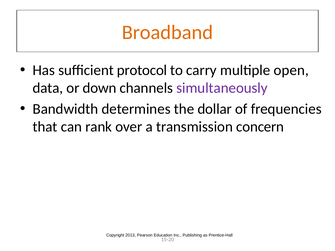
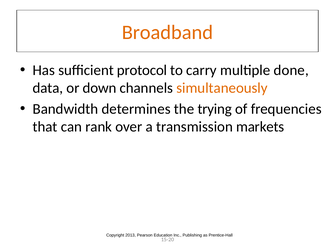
open: open -> done (291, 70)
simultaneously colour: purple -> orange (222, 88)
dollar: dollar -> trying (215, 109)
concern: concern -> markets (260, 127)
